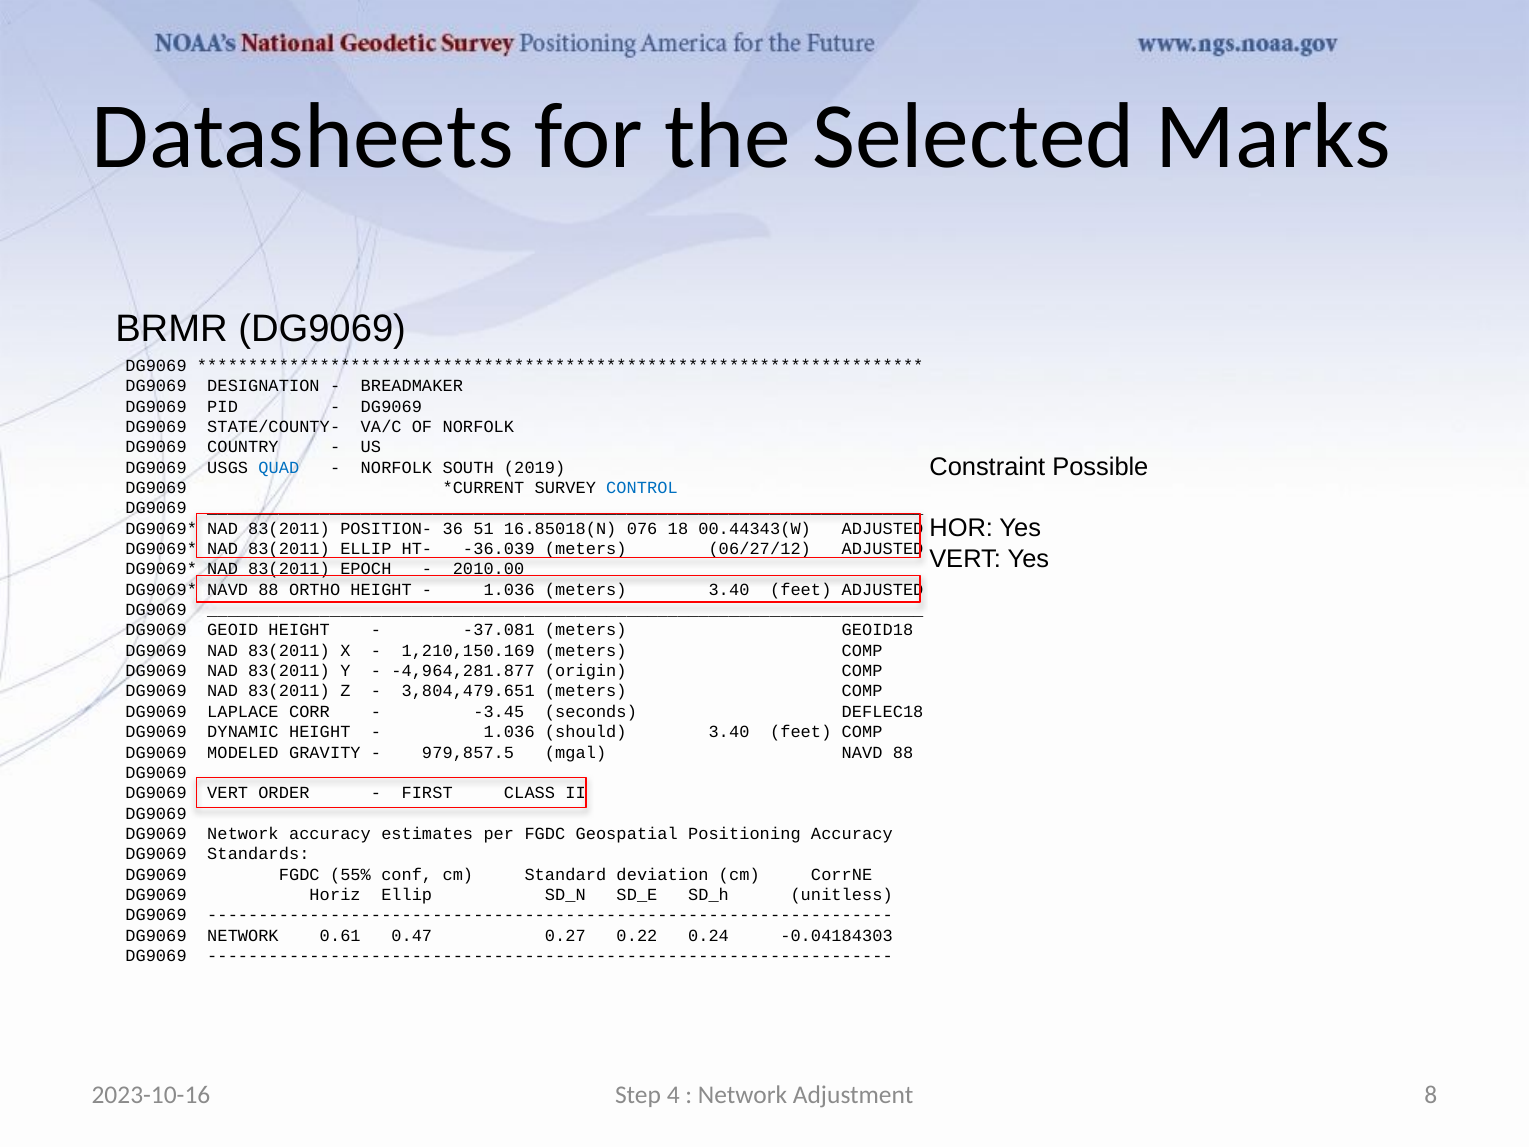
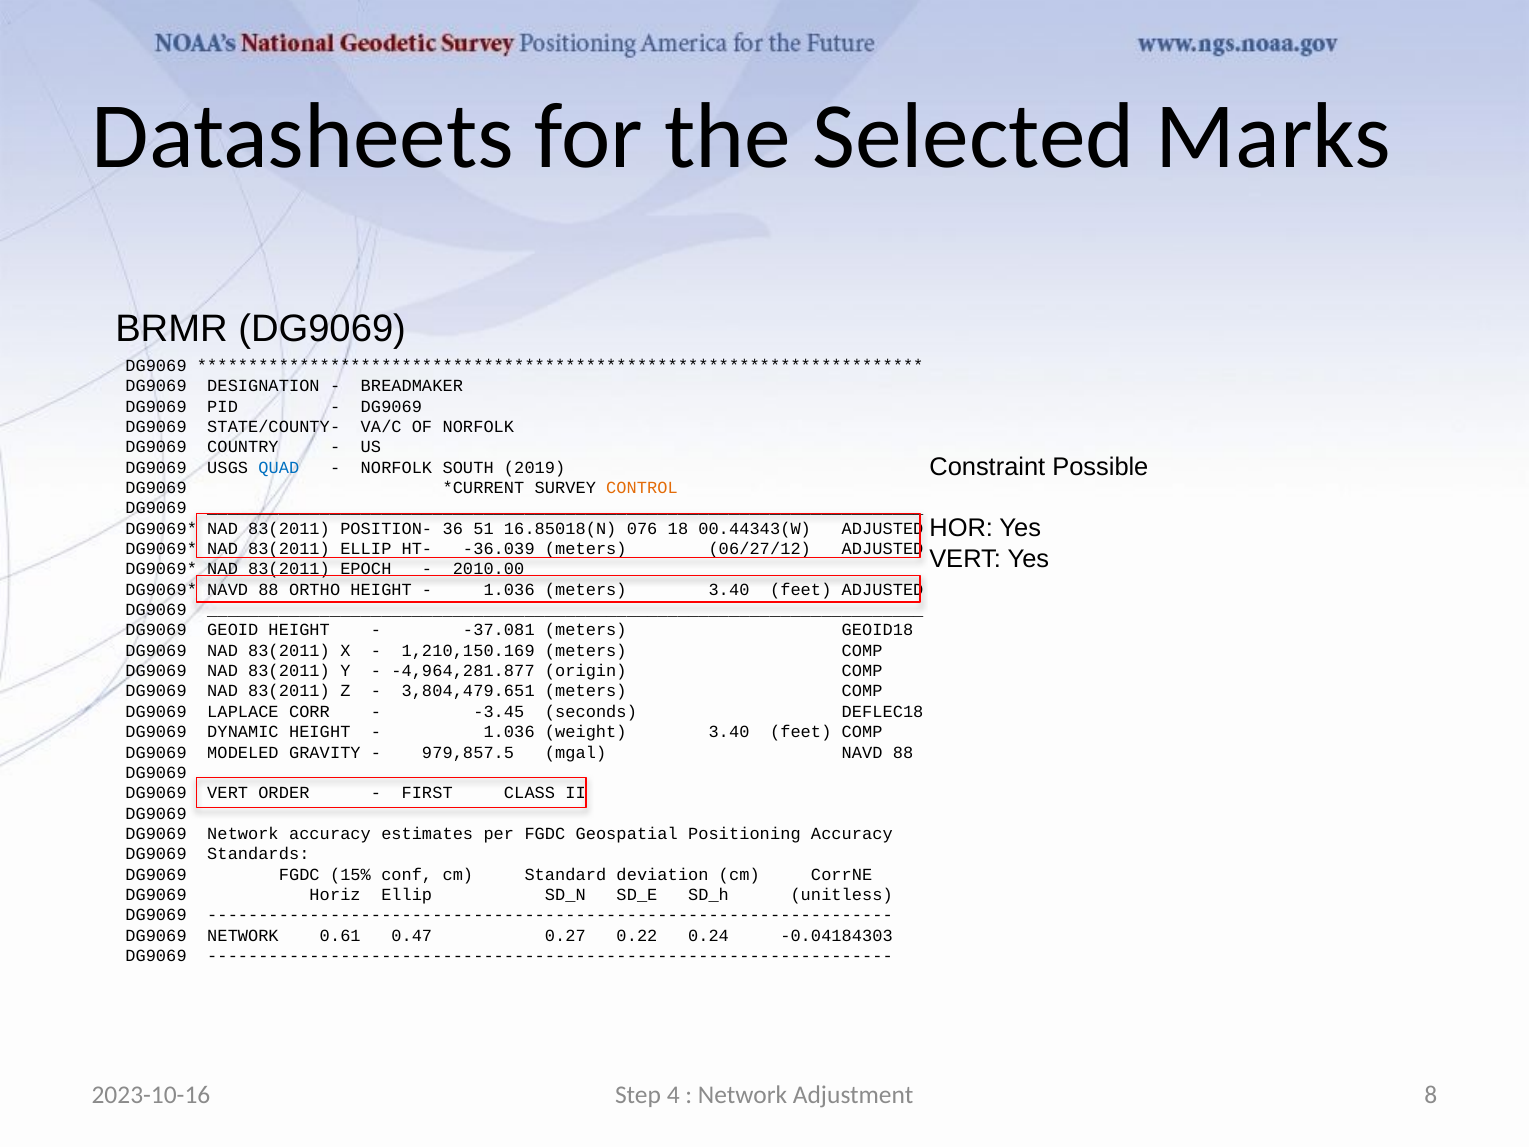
CONTROL colour: blue -> orange (642, 488)
should: should -> weight (586, 732)
55%: 55% -> 15% (350, 874)
